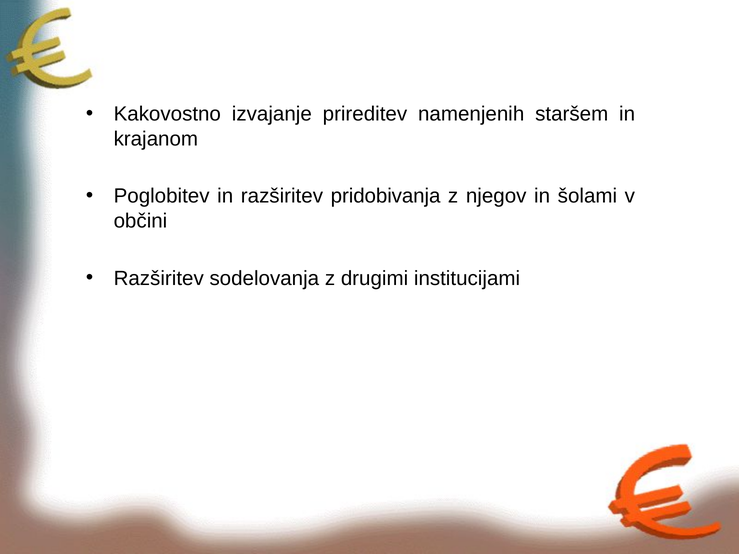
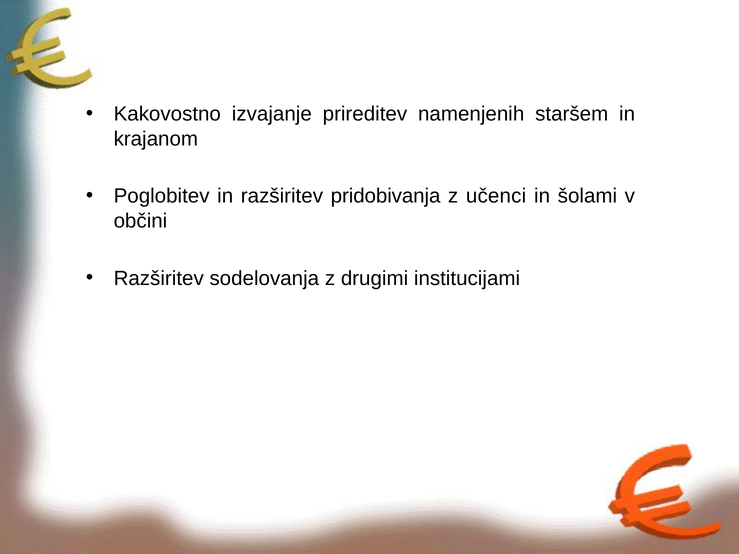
njegov: njegov -> učenci (496, 196)
